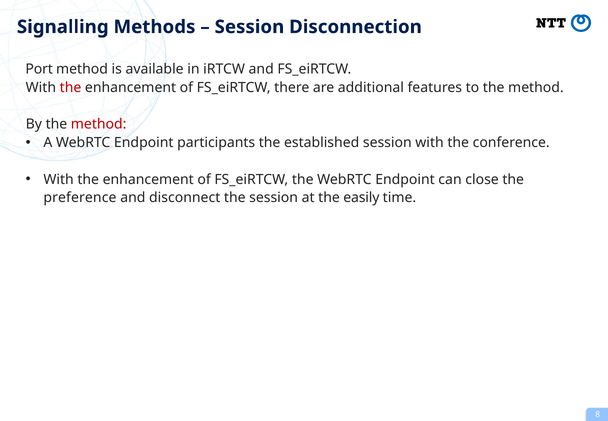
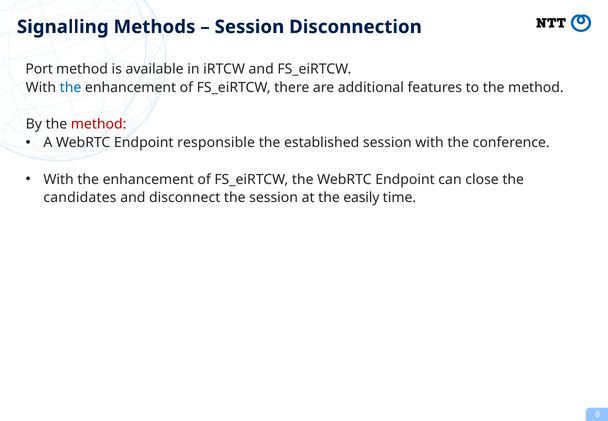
the colour: red -> blue (71, 88)
participants: participants -> responsible (216, 143)
preference: preference -> candidates (80, 197)
